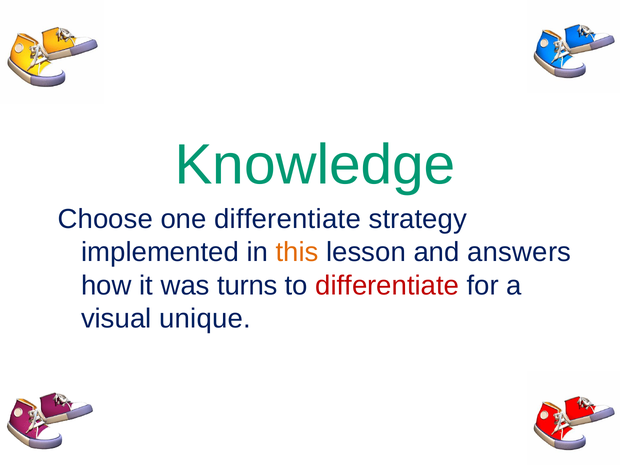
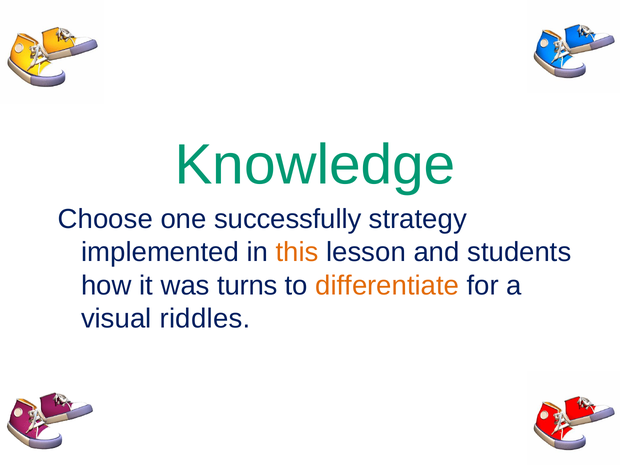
one differentiate: differentiate -> successfully (288, 219)
answers: answers -> students (519, 252)
differentiate colour: red -> orange (387, 285)
unique: unique -> riddles (205, 319)
